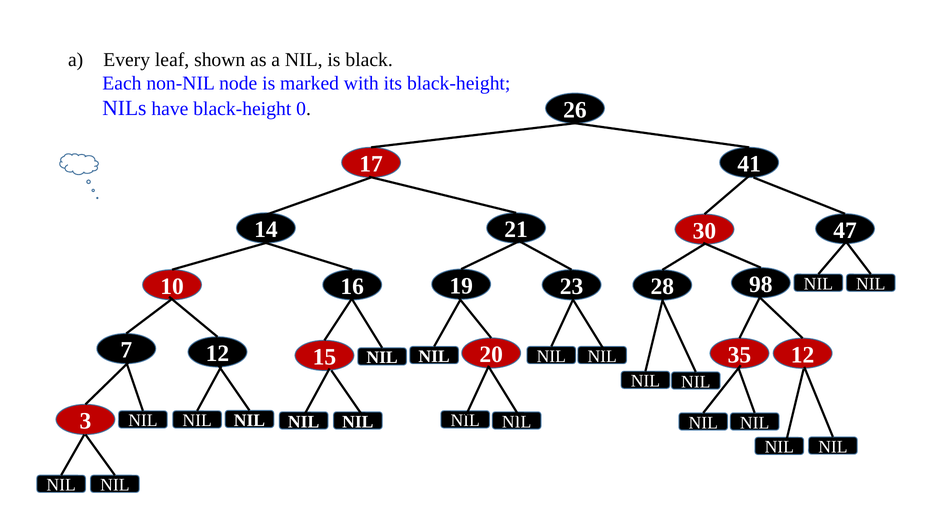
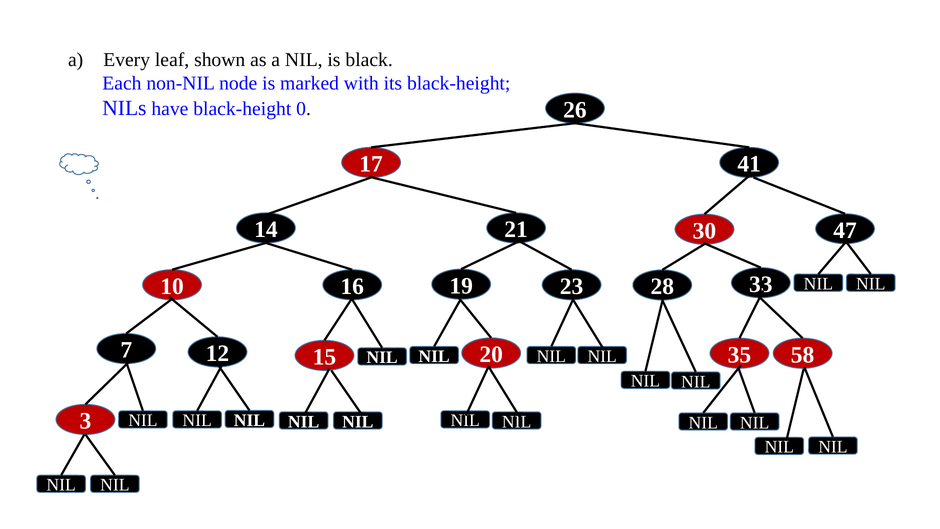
98: 98 -> 33 (761, 284)
35 12: 12 -> 58 (803, 355)
